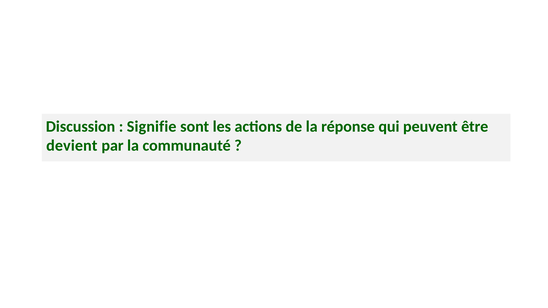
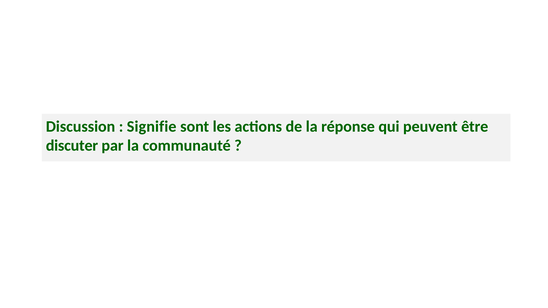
devient: devient -> discuter (72, 146)
